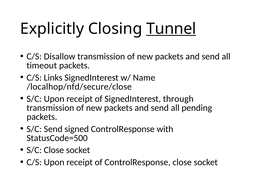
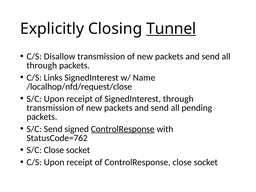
timeout: timeout -> through (42, 66)
/localhop/nfd/secure/close: /localhop/nfd/secure/close -> /localhop/nfd/request/close (79, 87)
ControlResponse underline: none -> present (123, 129)
StatusCode=500: StatusCode=500 -> StatusCode=762 (57, 138)
